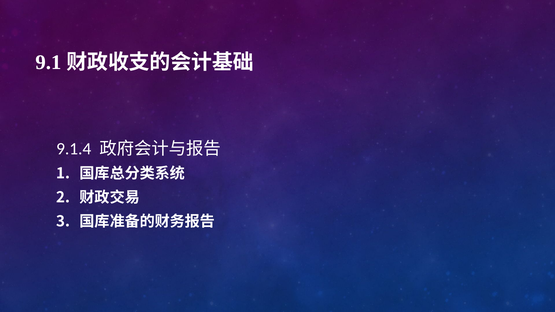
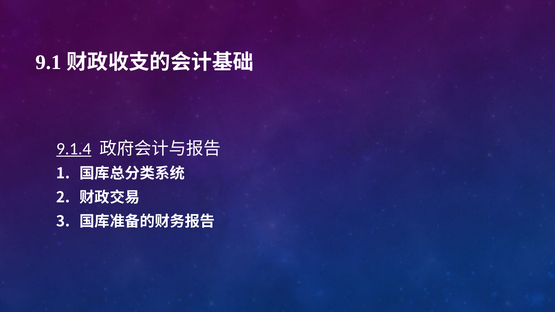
9.1.4 underline: none -> present (74, 149)
